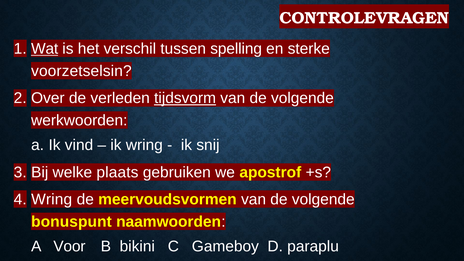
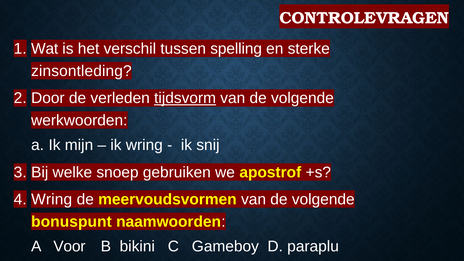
Wat underline: present -> none (45, 49)
voorzetselsin: voorzetselsin -> zinsontleding (81, 71)
Over: Over -> Door (48, 98)
vind: vind -> mijn (79, 145)
plaats: plaats -> snoep (117, 172)
